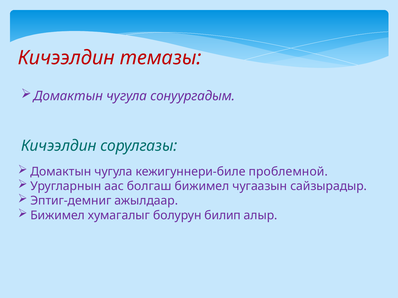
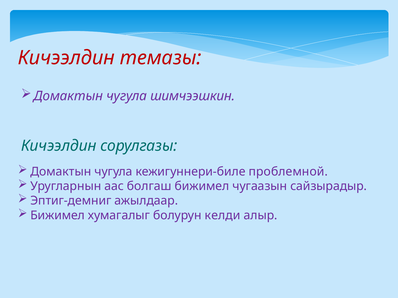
сонуургадым: сонуургадым -> шимчээшкин (193, 96)
билип: билип -> келди (223, 216)
